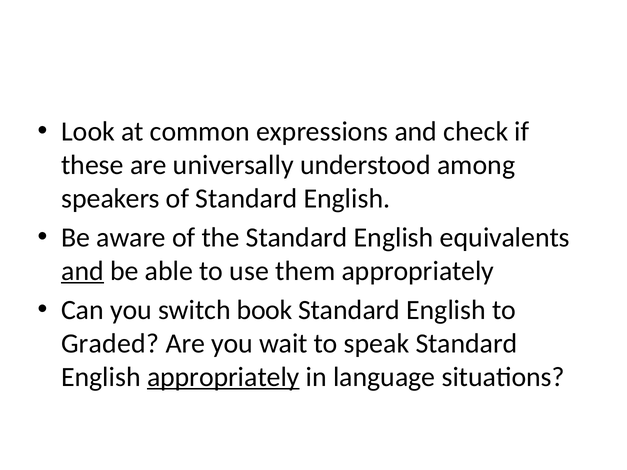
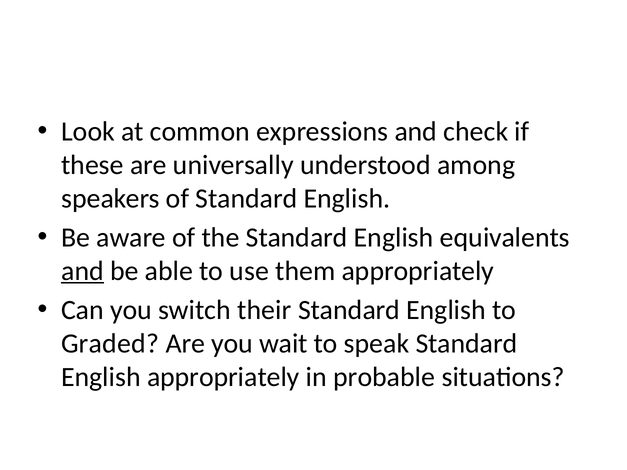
book: book -> their (264, 310)
appropriately underline: present -> none (223, 377)
language: language -> probable (384, 377)
